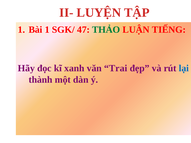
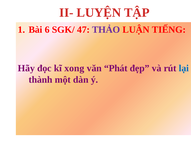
Bài 1: 1 -> 6 (47, 30)
THẢO colour: green -> purple (106, 30)
xanh: xanh -> xong (74, 68)
Trai: Trai -> Phát (116, 68)
